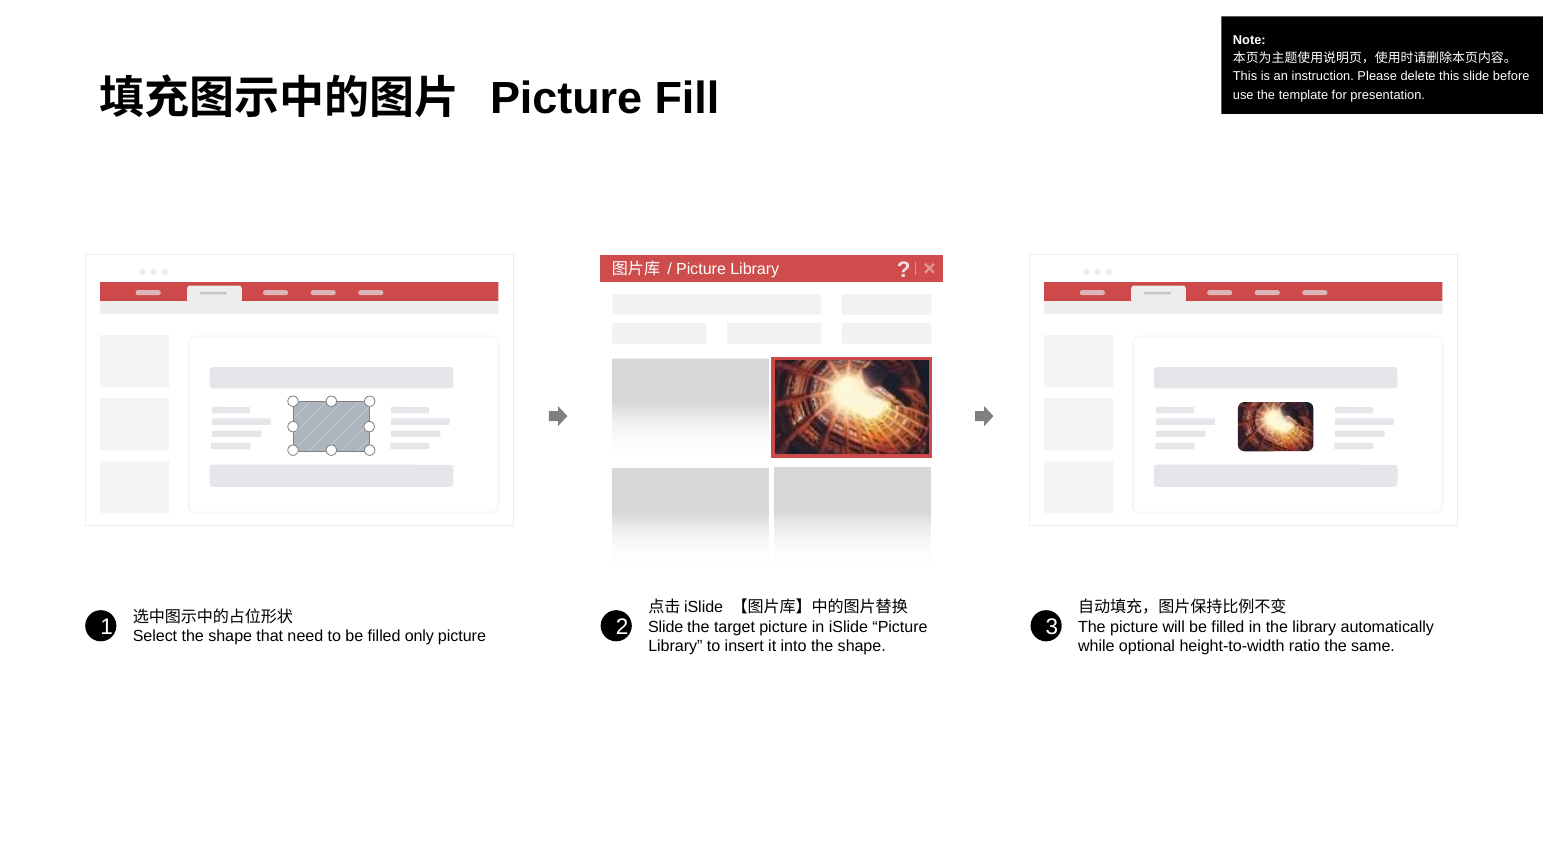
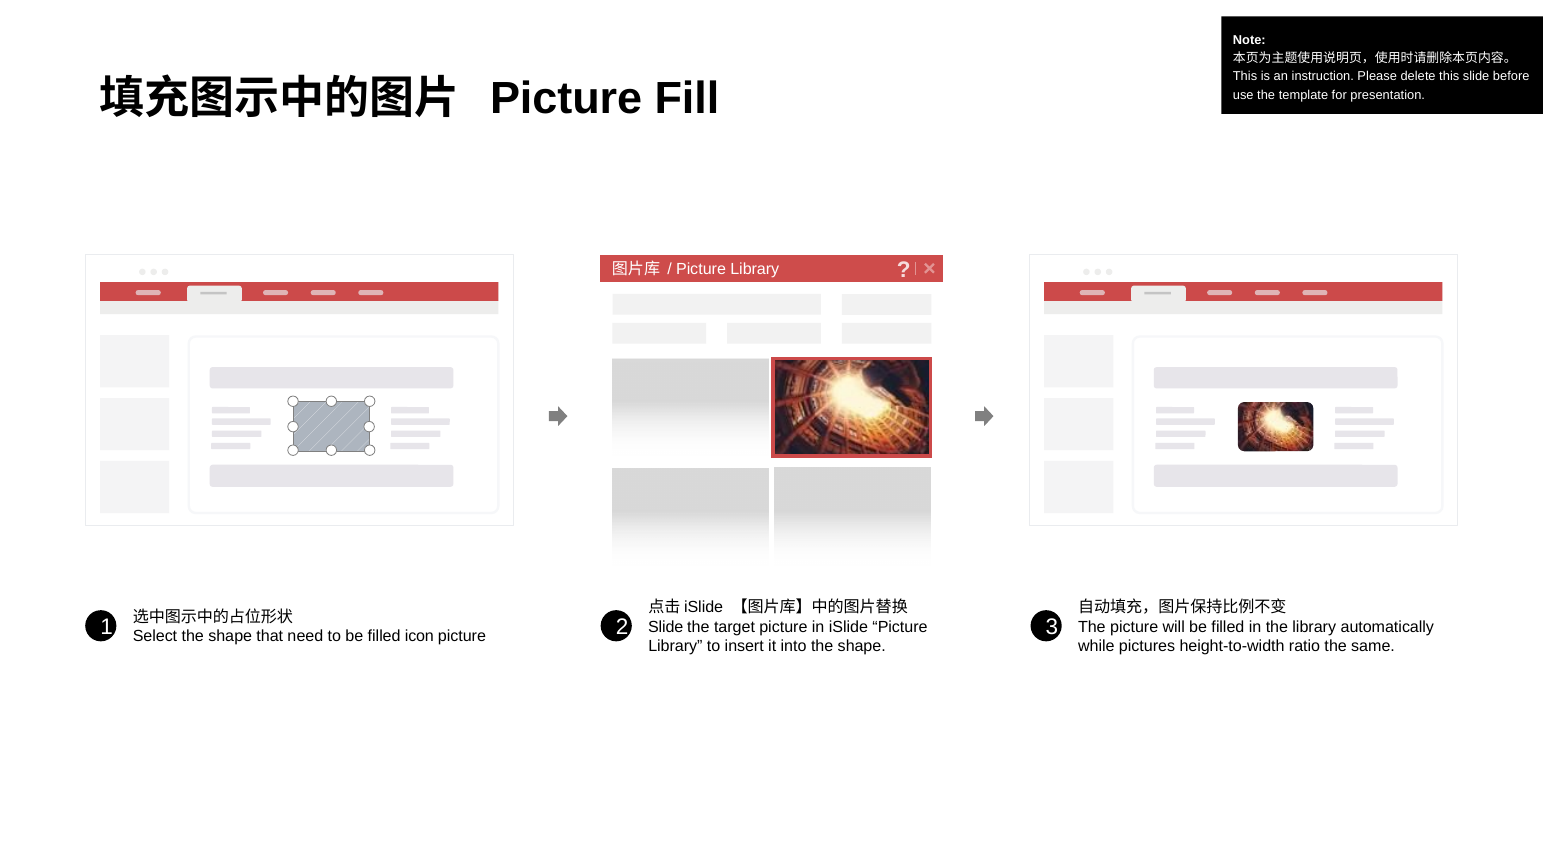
only: only -> icon (419, 637)
optional: optional -> pictures (1147, 646)
